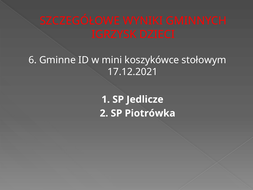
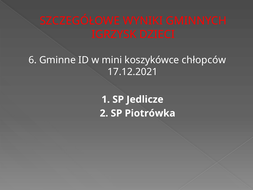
stołowym: stołowym -> chłopców (204, 60)
